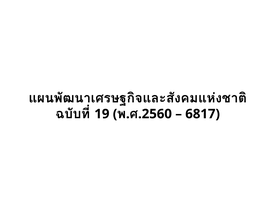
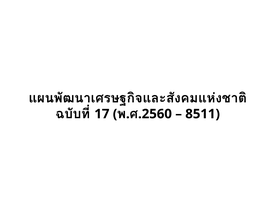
19: 19 -> 17 (102, 114)
6817: 6817 -> 8511 (203, 114)
